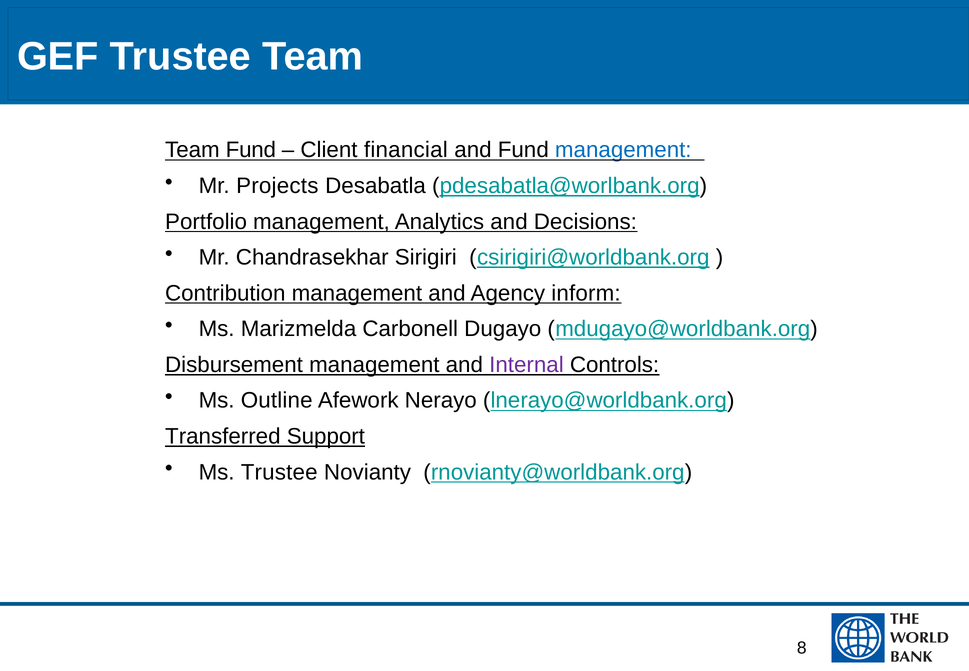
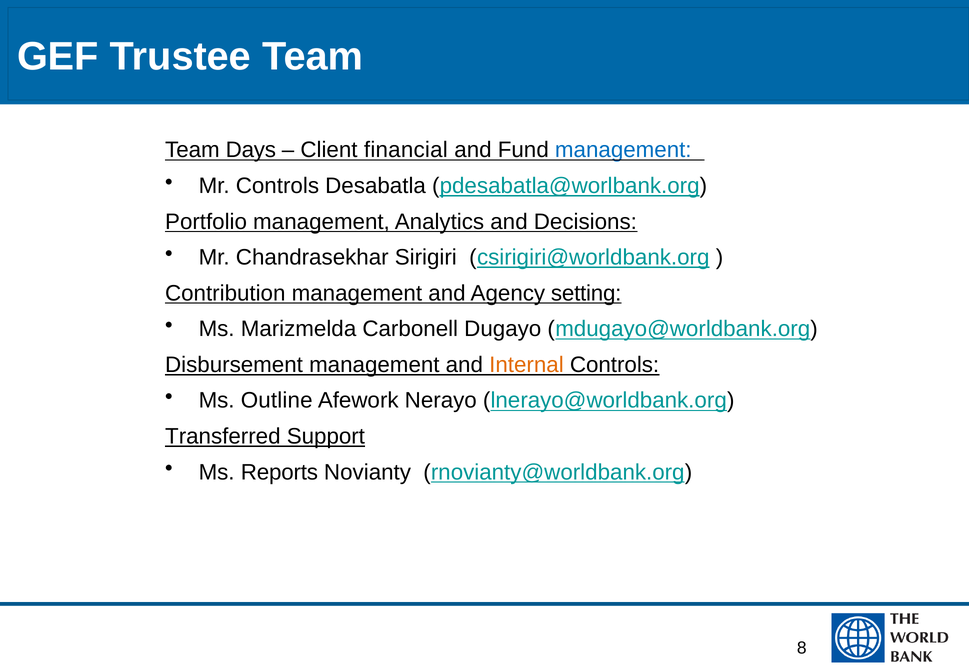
Team Fund: Fund -> Days (251, 150)
Mr Projects: Projects -> Controls (277, 186)
inform: inform -> setting (586, 293)
Internal colour: purple -> orange (526, 365)
Ms Trustee: Trustee -> Reports (279, 472)
